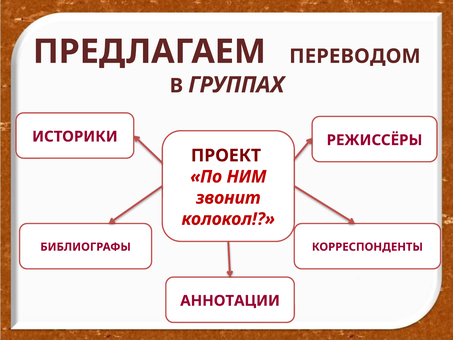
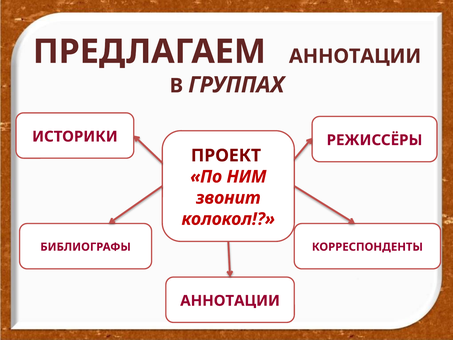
ПРЕДЛАГАЕМ ПЕРЕВОДОМ: ПЕРЕВОДОМ -> АННОТАЦИИ (355, 56)
